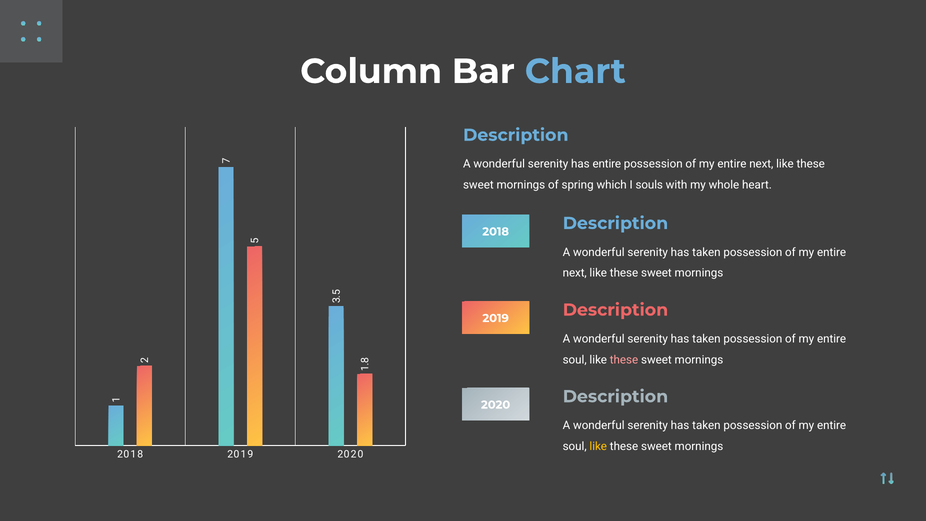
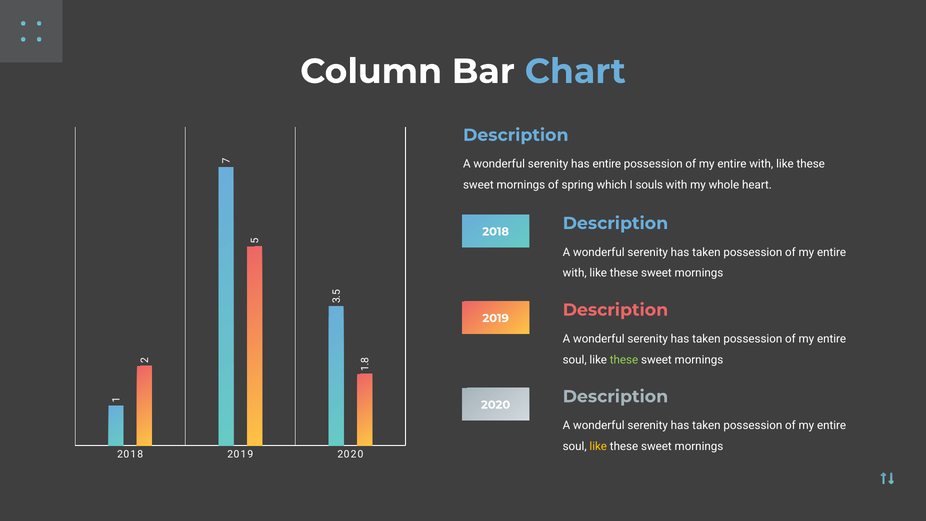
next: next -> with (761, 164)
next: next -> with (575, 273)
these colour: pink -> light green (624, 360)
